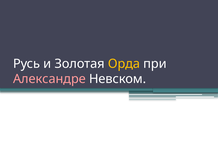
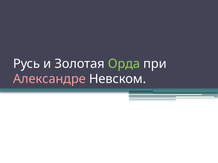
Орда colour: yellow -> light green (124, 64)
